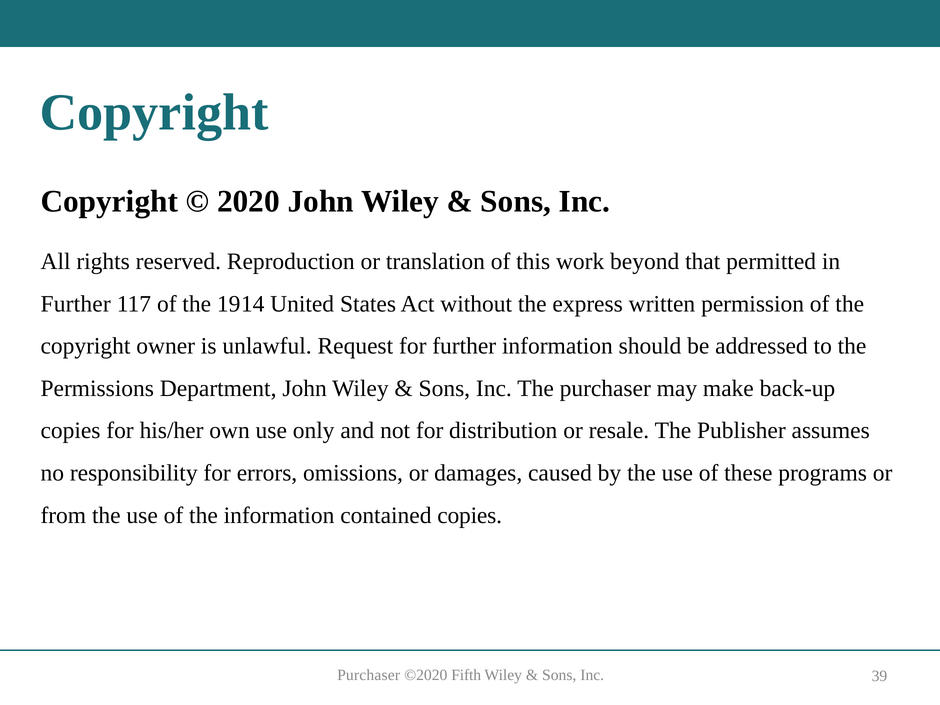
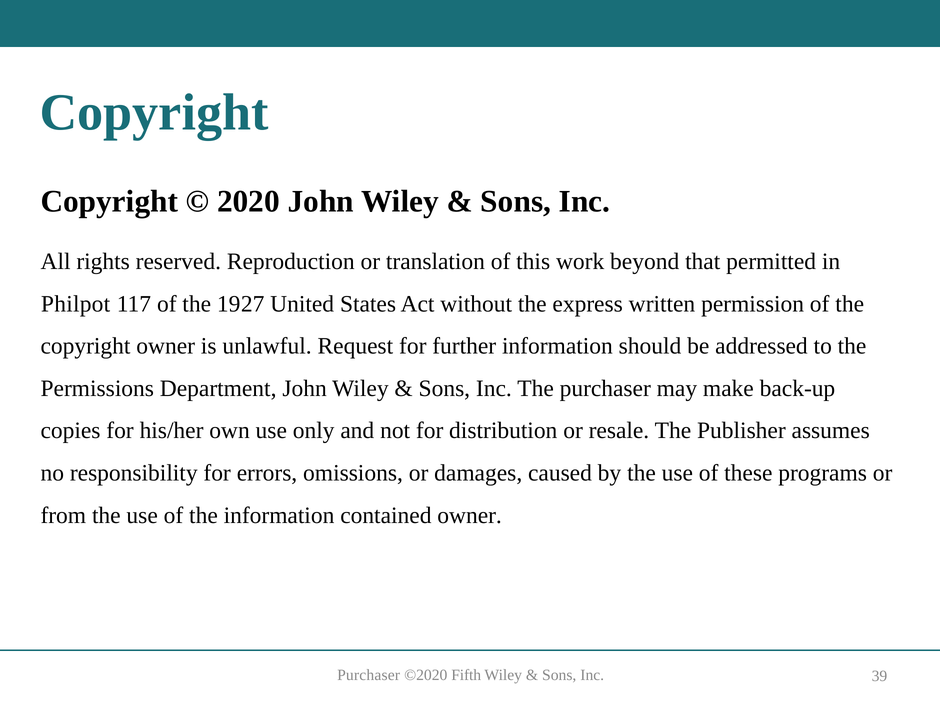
Further: Further -> Philpot (76, 304)
14: 14 -> 27 (253, 304)
contained copies: copies -> owner (470, 515)
